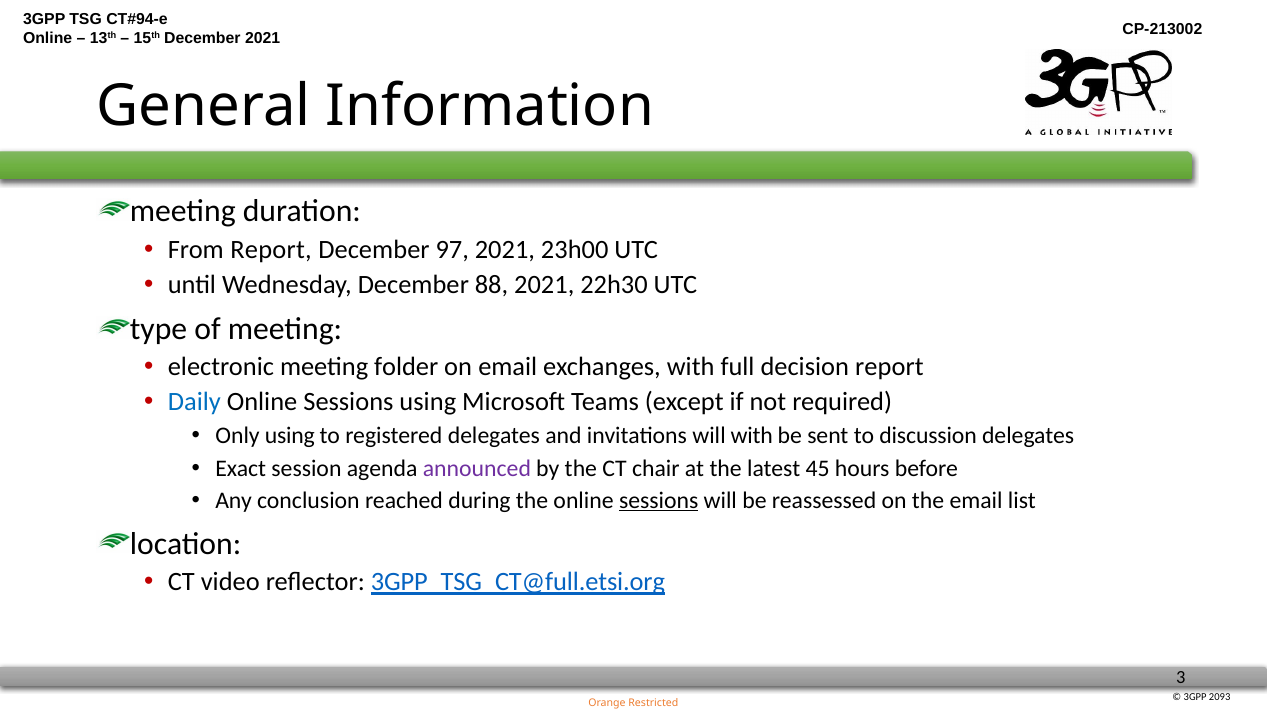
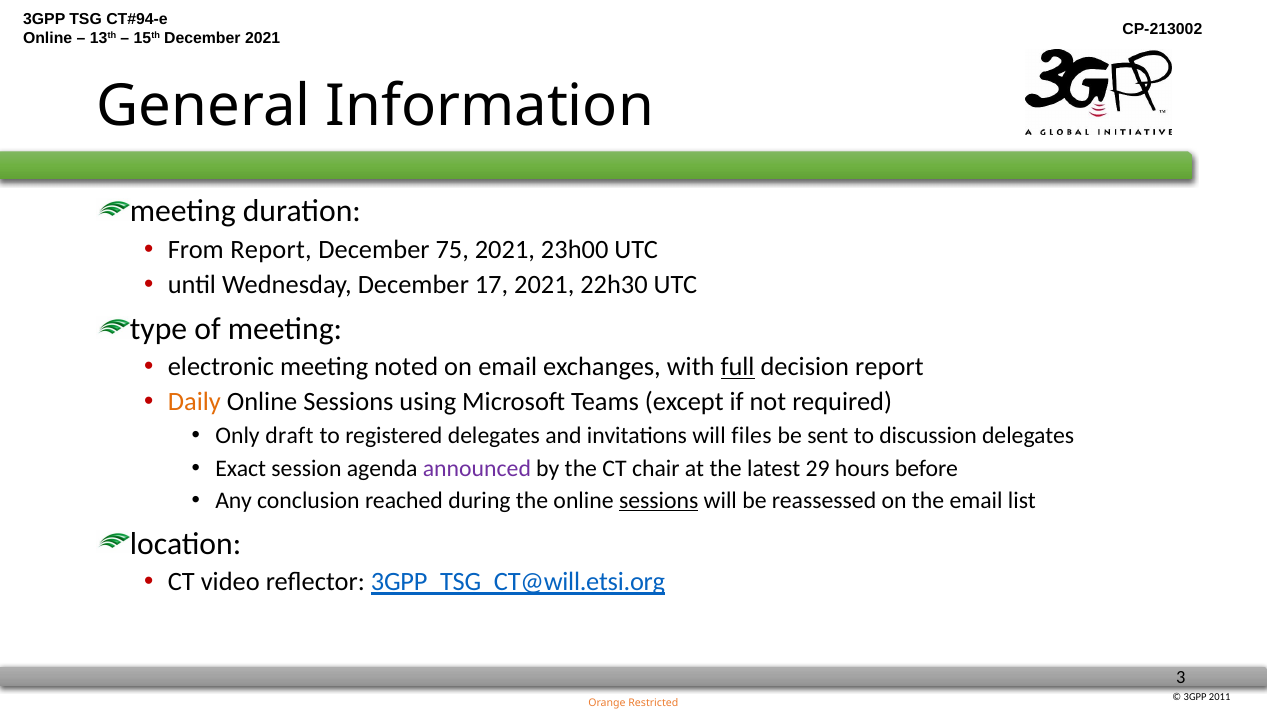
97: 97 -> 75 (452, 249)
88: 88 -> 17 (491, 284)
folder: folder -> noted (406, 367)
full underline: none -> present (738, 367)
Daily colour: blue -> orange (194, 402)
Only using: using -> draft (290, 436)
will with: with -> files (751, 436)
45: 45 -> 29 (818, 468)
3GPP_TSG_CT@full.etsi.org: 3GPP_TSG_CT@full.etsi.org -> 3GPP_TSG_CT@will.etsi.org (518, 582)
2093: 2093 -> 2011 (1220, 697)
